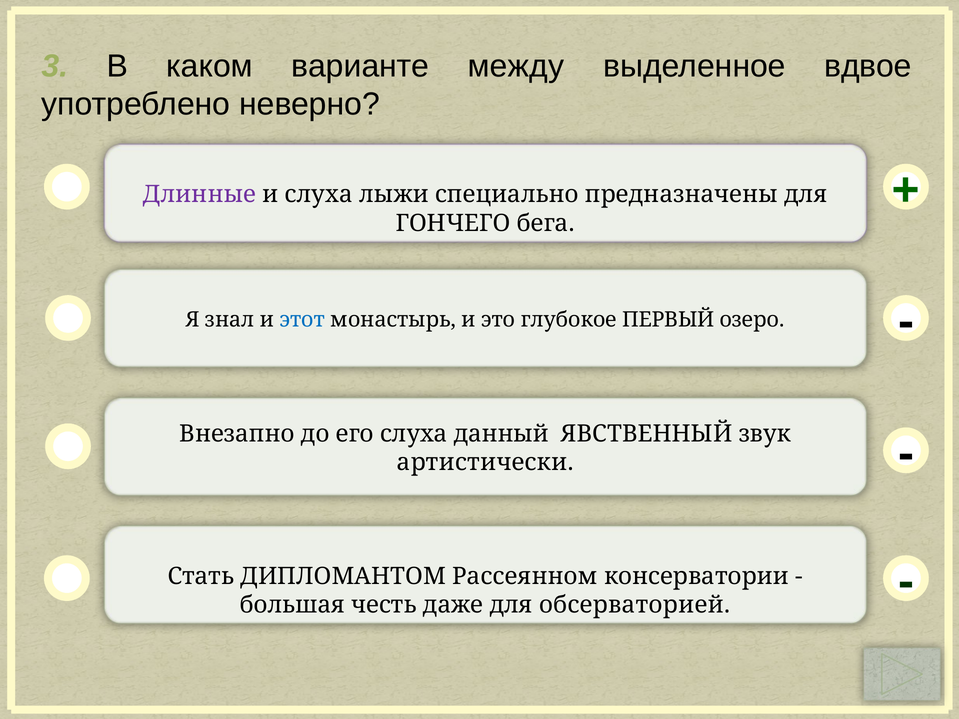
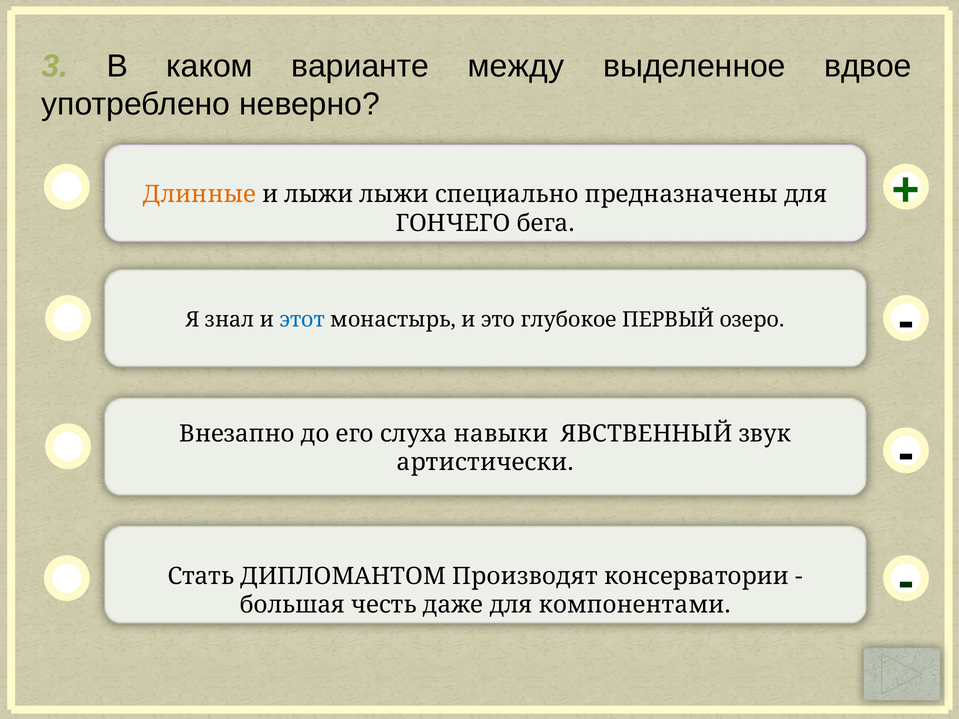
Длинные colour: purple -> orange (199, 195)
и слуха: слуха -> лыжи (319, 195)
данный: данный -> навыки (501, 434)
Рассеянном: Рассеянном -> Производят (525, 577)
обсерваторией: обсерваторией -> компонентами (635, 605)
